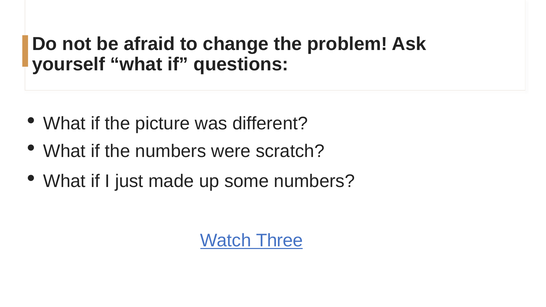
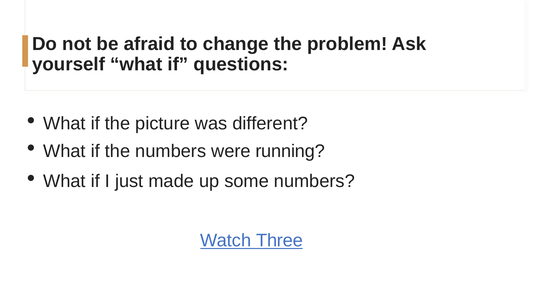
scratch: scratch -> running (290, 151)
